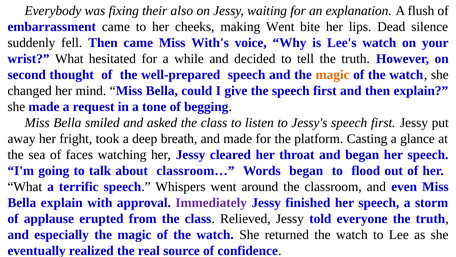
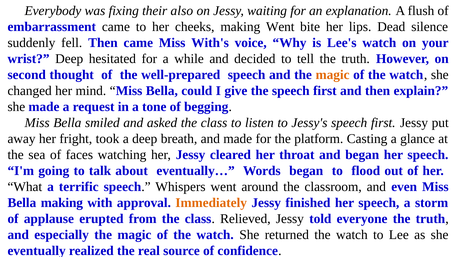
wrist What: What -> Deep (69, 58)
classroom…: classroom… -> eventually… (196, 170)
Bella explain: explain -> making (62, 202)
Immediately colour: purple -> orange (211, 202)
